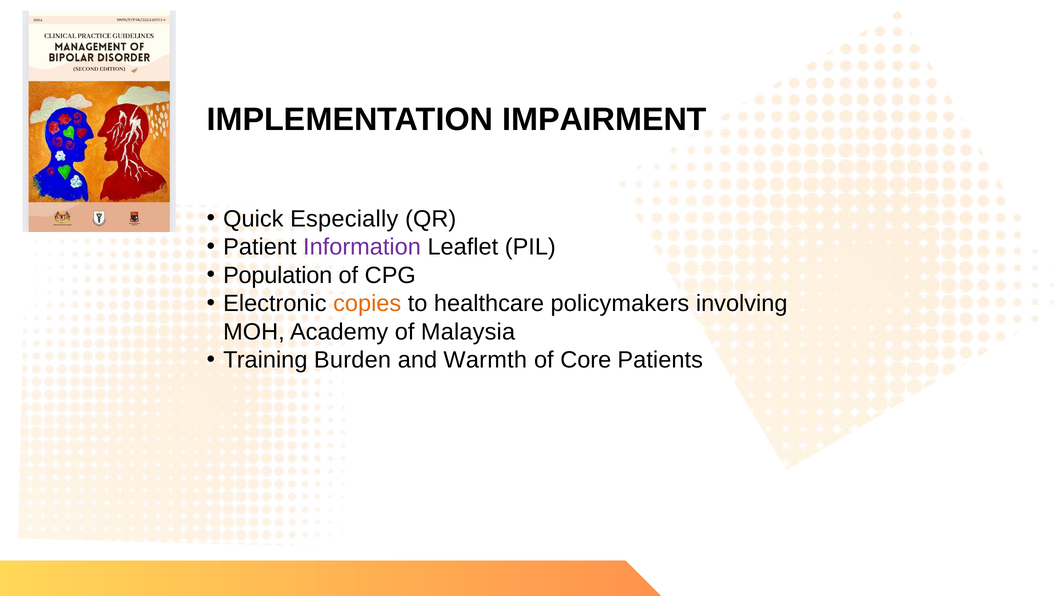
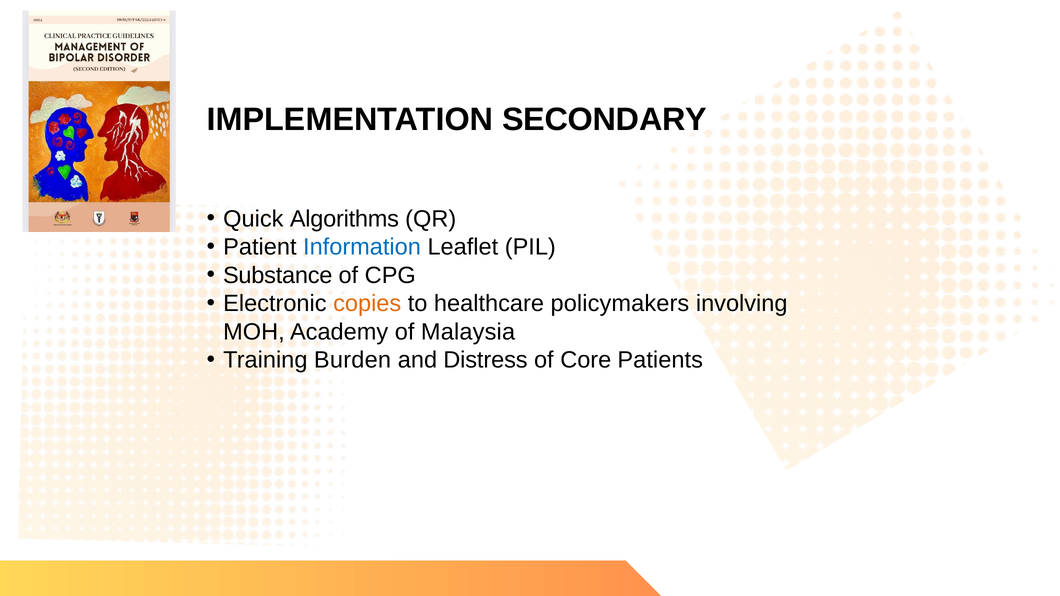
IMPAIRMENT: IMPAIRMENT -> SECONDARY (605, 120)
Especially: Especially -> Algorithms (344, 219)
Information colour: purple -> blue (362, 247)
Population: Population -> Substance (278, 276)
Warmth: Warmth -> Distress (485, 360)
